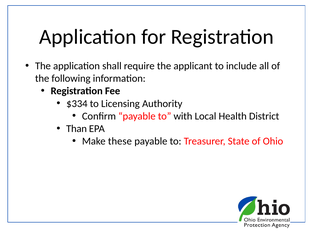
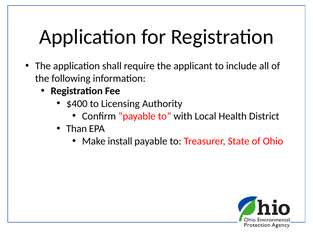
$334: $334 -> $400 (77, 103)
these: these -> install (120, 141)
